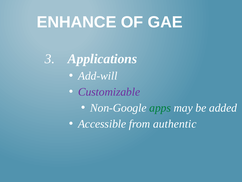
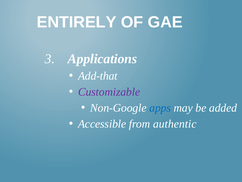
ENHANCE: ENHANCE -> ENTIRELY (77, 22)
Add-will: Add-will -> Add-that (98, 76)
apps colour: green -> blue (160, 108)
